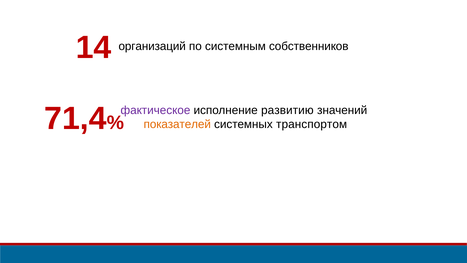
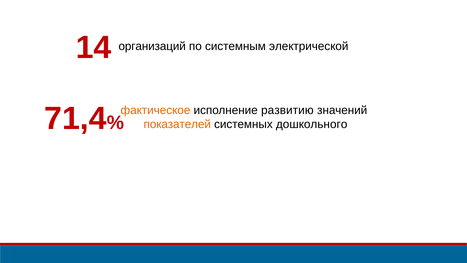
собственников: собственников -> электрической (309, 46)
фактическое colour: purple -> orange (155, 110)
транспортом: транспортом -> дошкольного (312, 124)
